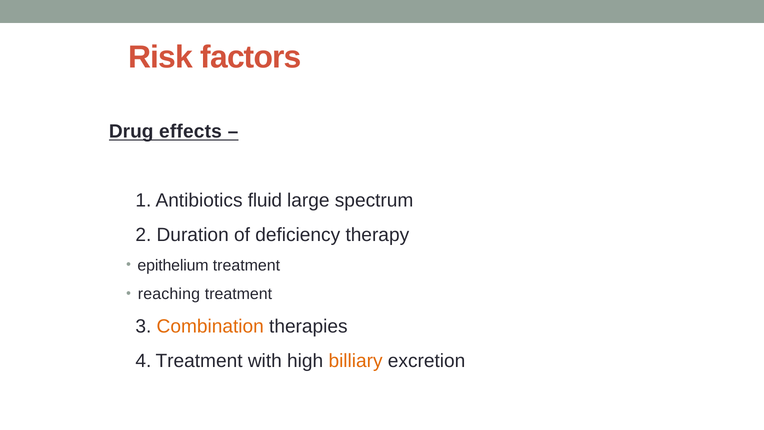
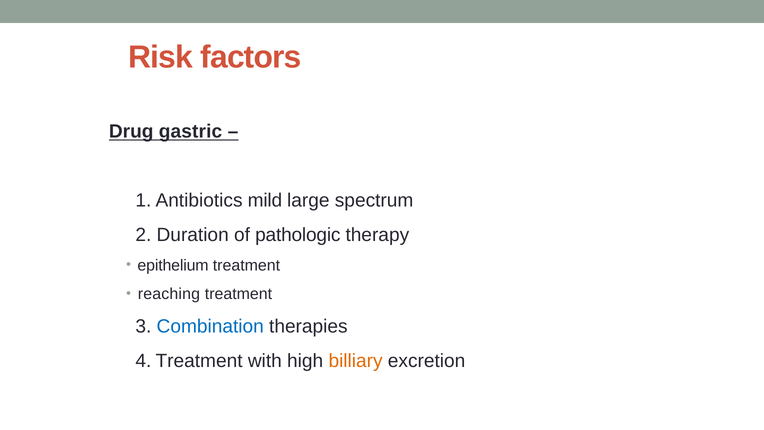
effects: effects -> gastric (191, 132)
fluid: fluid -> mild (265, 200)
deficiency: deficiency -> pathologic (298, 235)
Combination colour: orange -> blue (210, 326)
